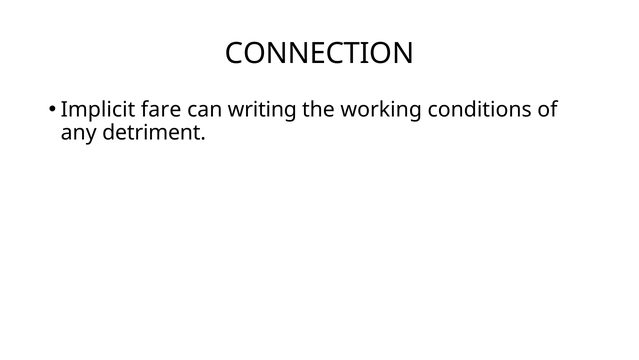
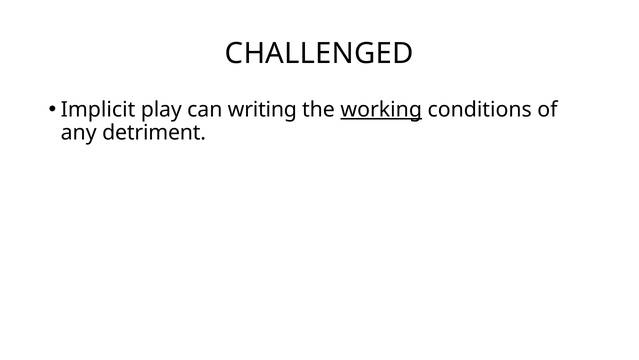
CONNECTION: CONNECTION -> CHALLENGED (319, 54)
fare: fare -> play (161, 109)
working underline: none -> present (381, 109)
